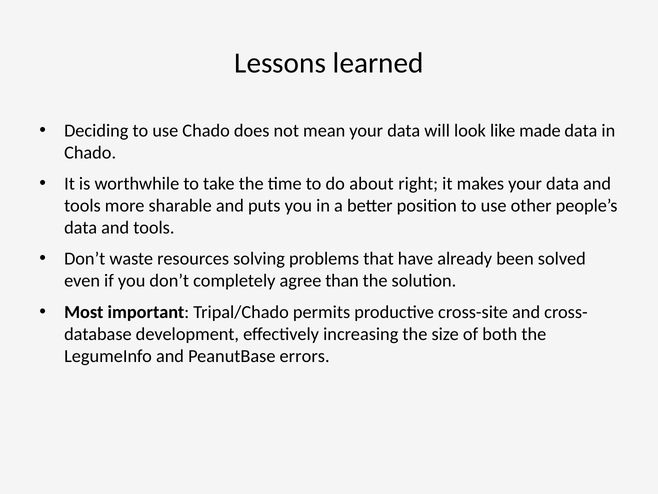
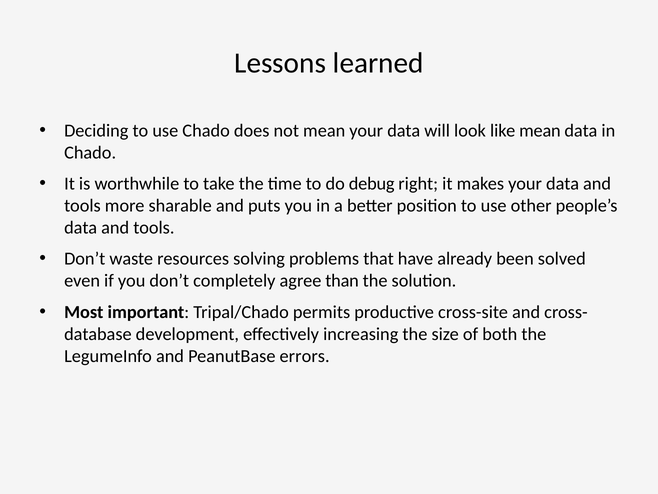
like made: made -> mean (540, 131)
about: about -> debug (372, 184)
